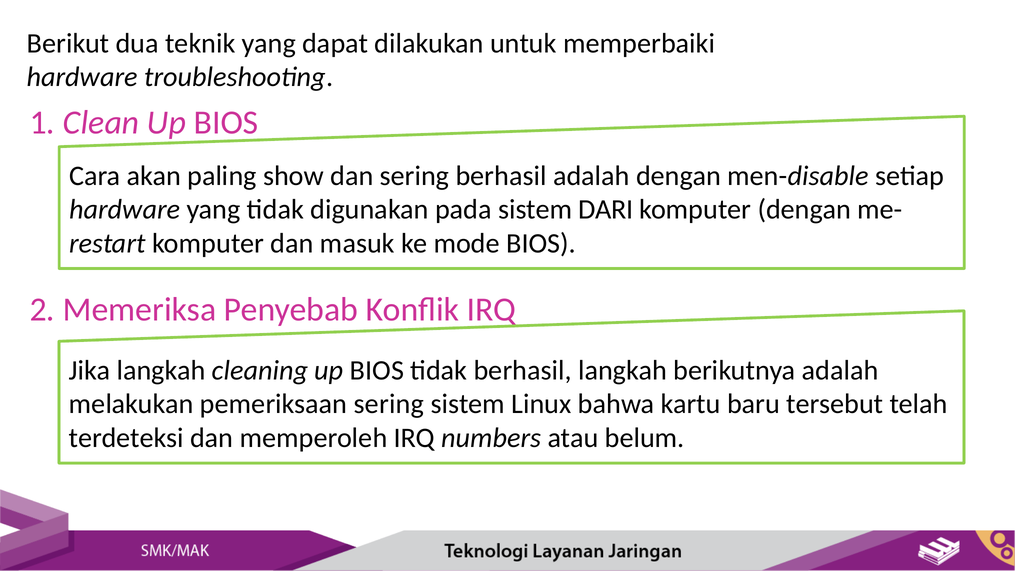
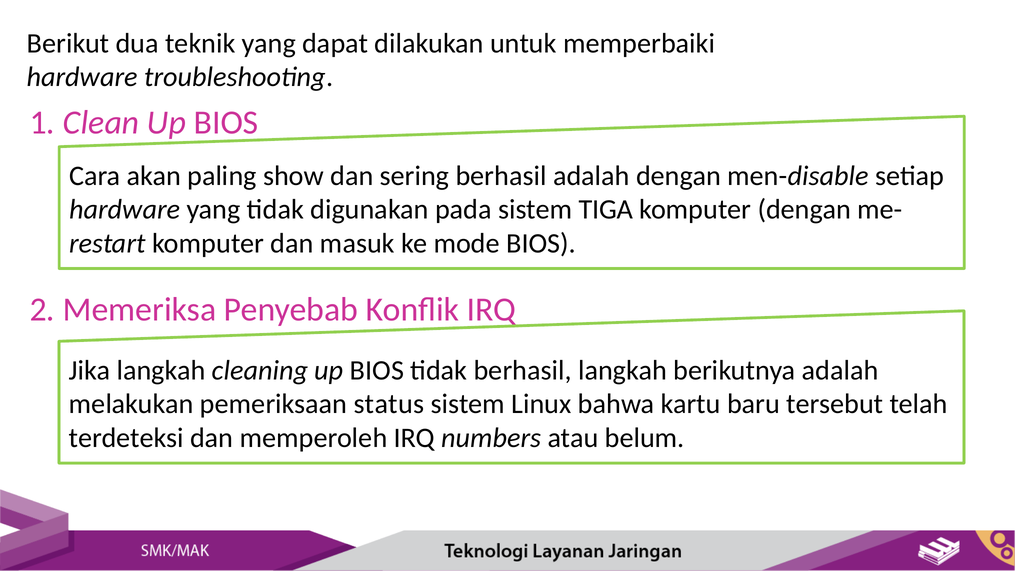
DARI: DARI -> TIGA (606, 210)
pemeriksaan sering: sering -> status (389, 404)
